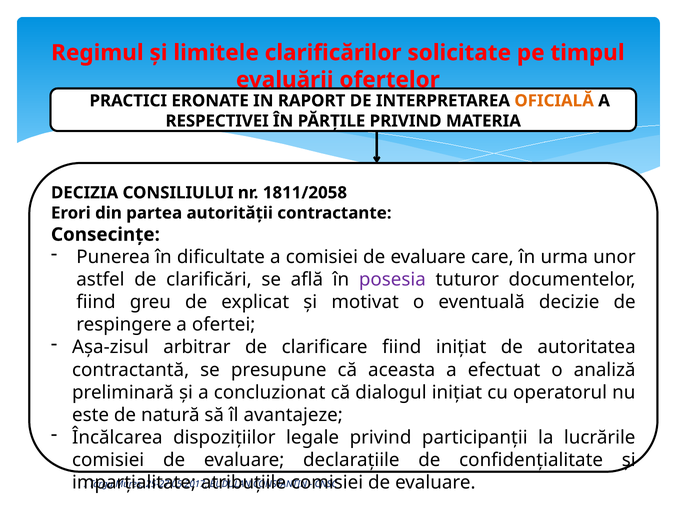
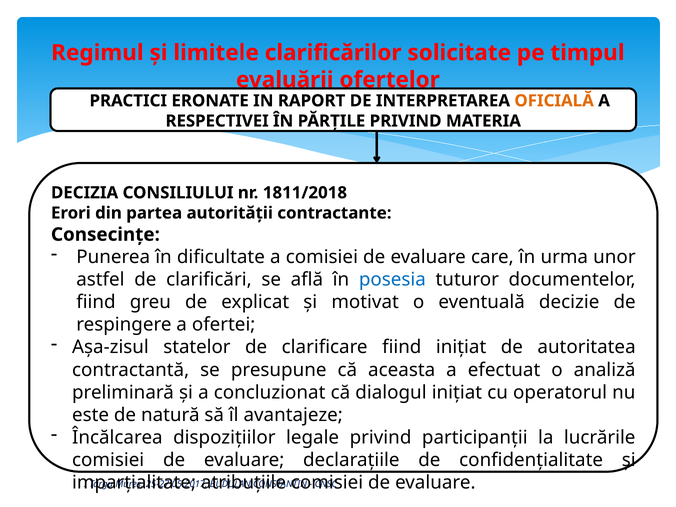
1811/2058: 1811/2058 -> 1811/2018 (305, 193)
posesia colour: purple -> blue (392, 280)
arbitrar: arbitrar -> statelor (197, 347)
